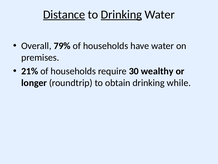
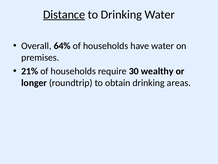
Drinking underline: present -> none (121, 14)
79%: 79% -> 64% (62, 46)
while: while -> areas (179, 83)
